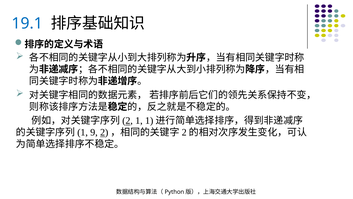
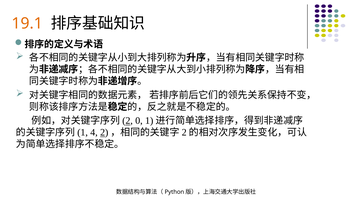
19.1 colour: blue -> orange (27, 23)
1: 1 -> 0 (139, 120)
9: 9 -> 4 (94, 132)
